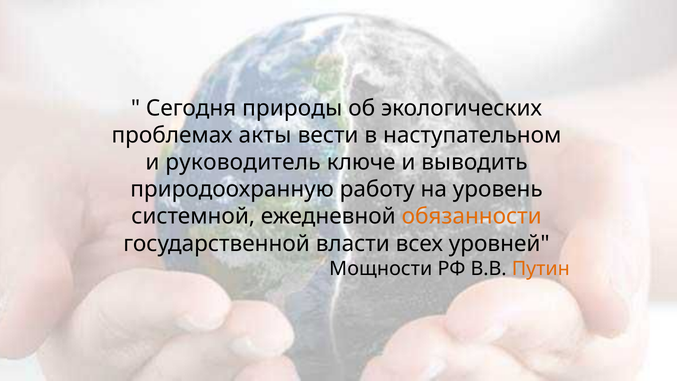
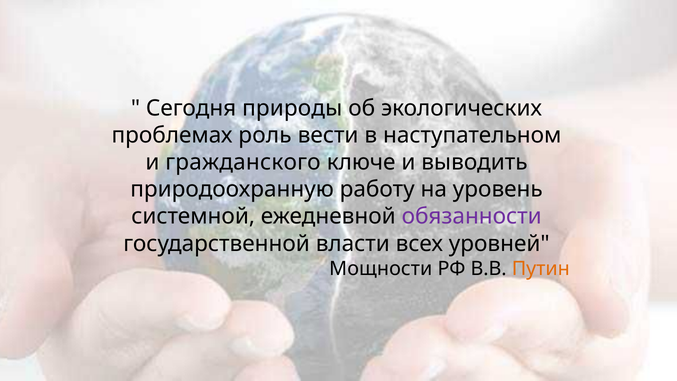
акты: акты -> роль (265, 135)
руководитель: руководитель -> гражданского (243, 162)
обязанности colour: orange -> purple (472, 216)
